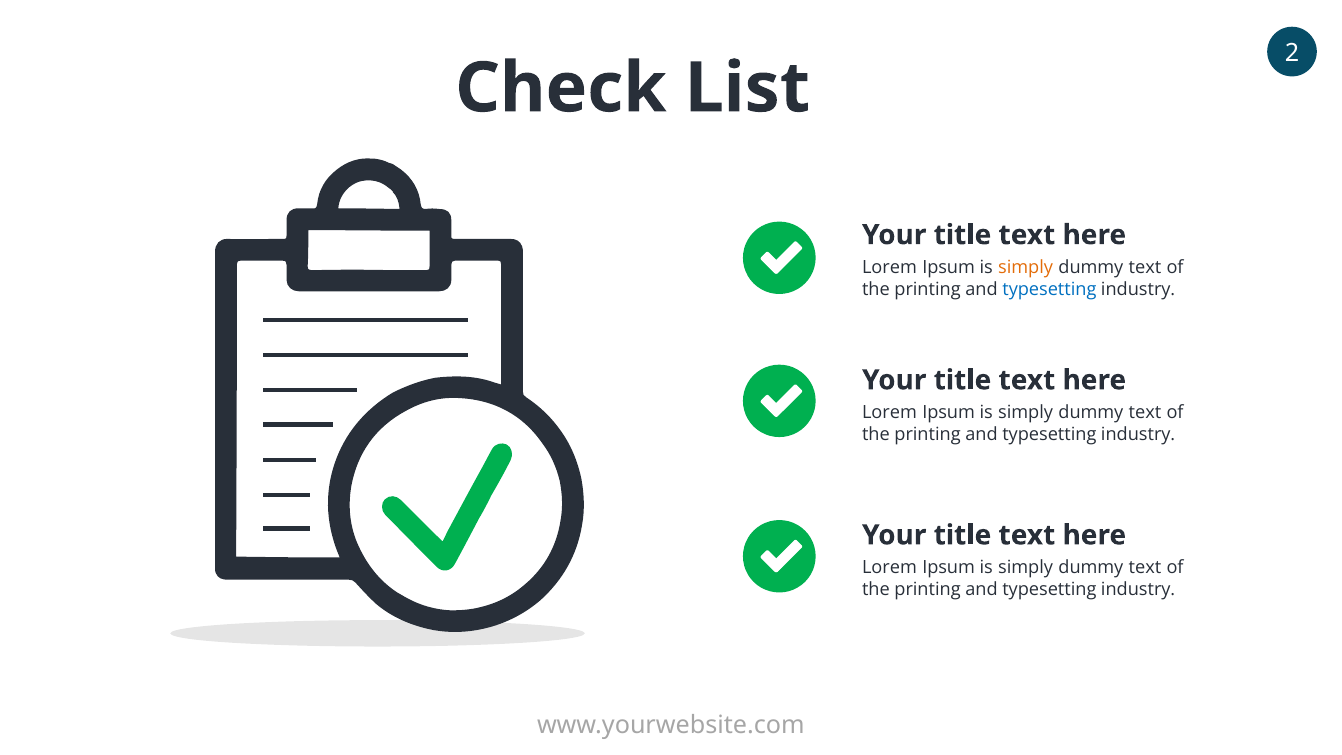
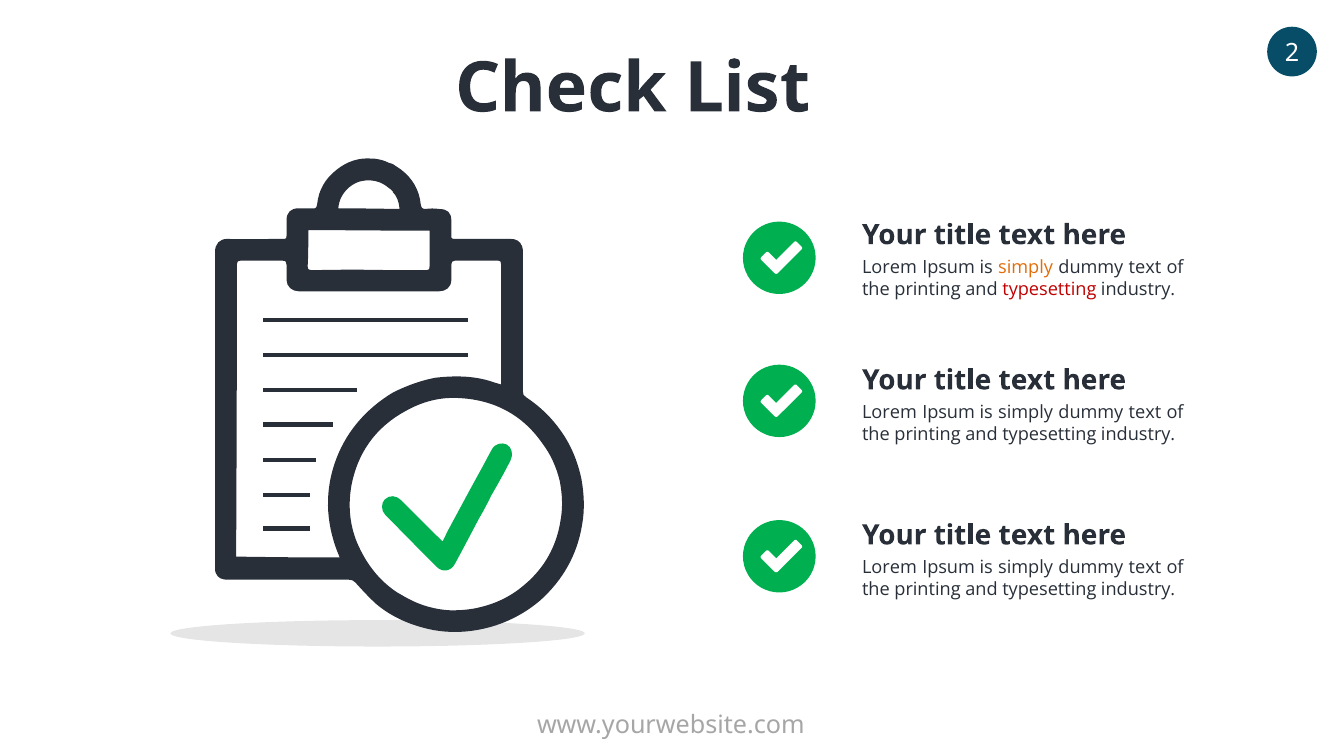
typesetting colour: blue -> red (1049, 289)
